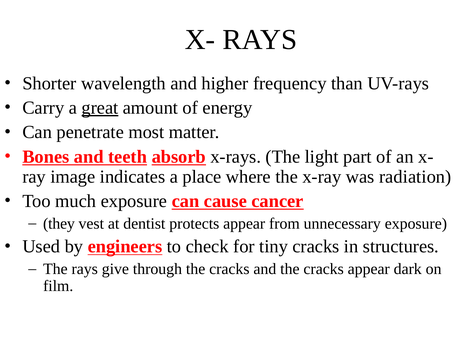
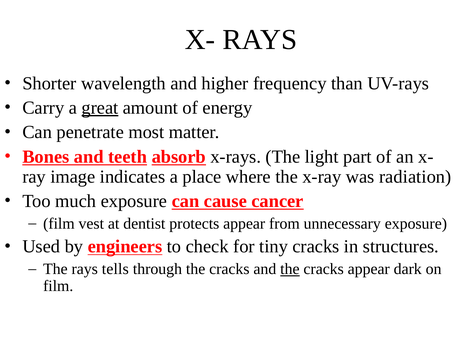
they: they -> film (59, 224)
give: give -> tells (115, 269)
the underline: none -> present (290, 269)
